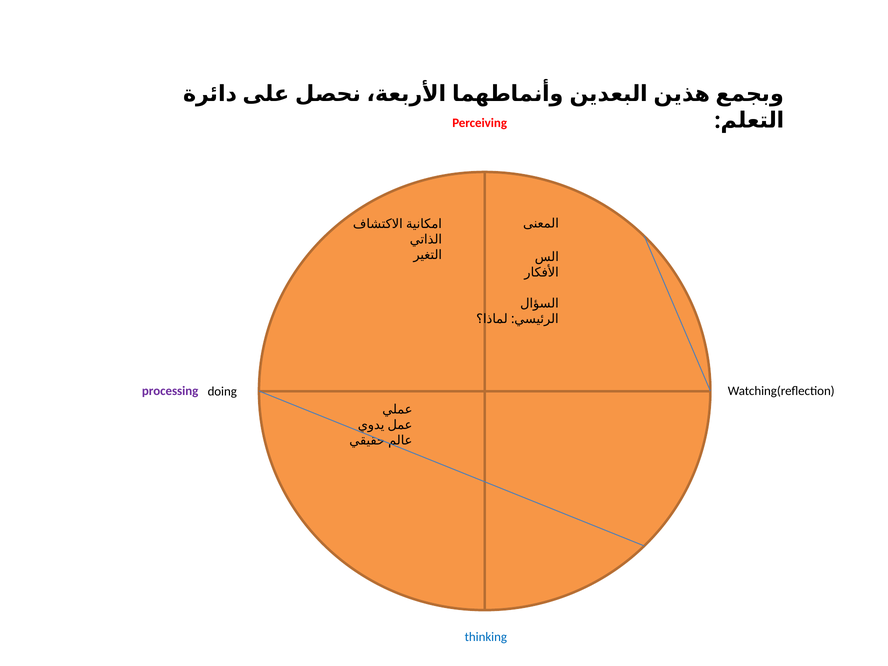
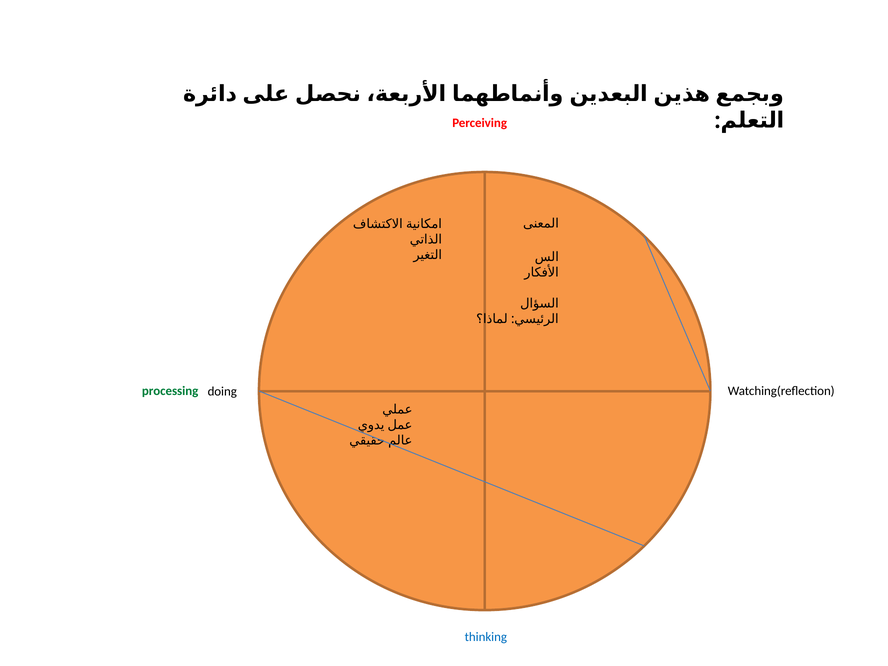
processing colour: purple -> green (170, 391)
